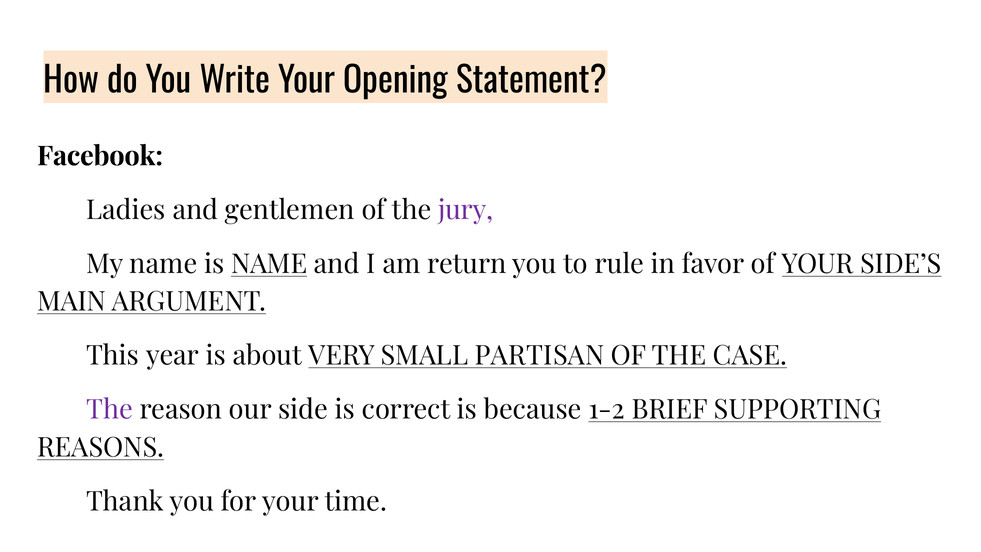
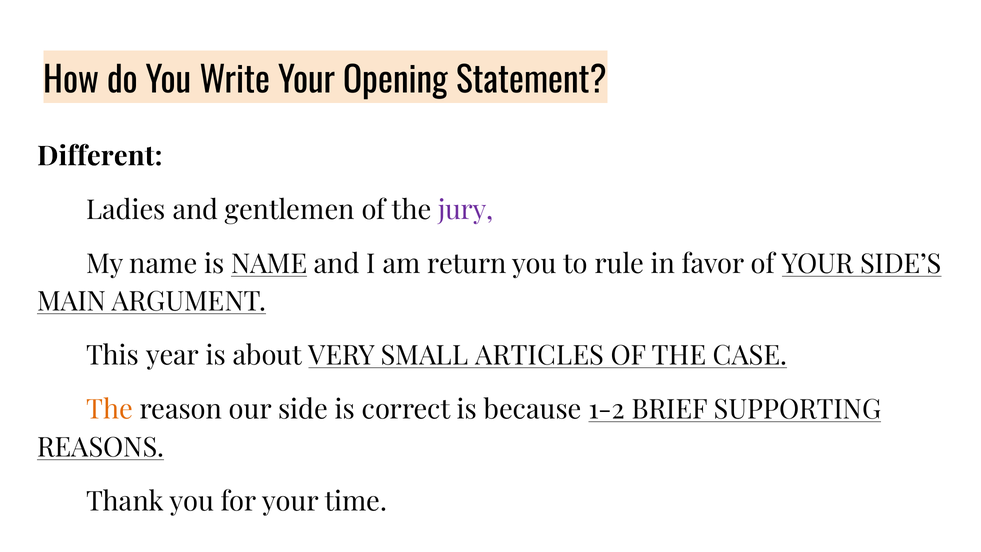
Facebook: Facebook -> Different (100, 156)
PARTISAN: PARTISAN -> ARTICLES (540, 356)
The colour: purple -> orange (110, 410)
